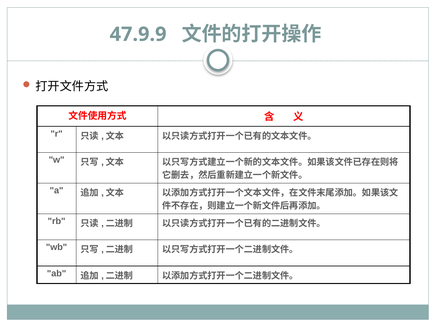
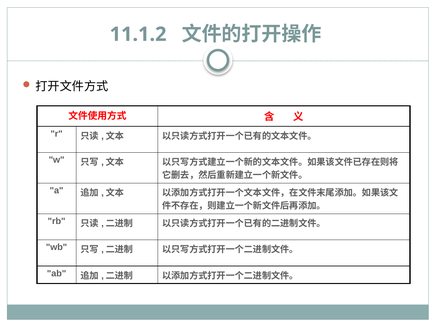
47.9.9: 47.9.9 -> 11.1.2 (138, 34)
